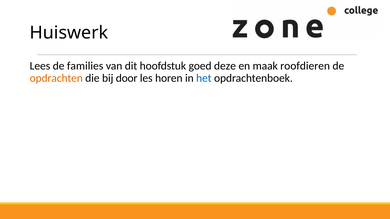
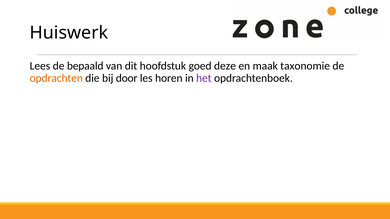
families: families -> bepaald (85, 66)
roofdieren: roofdieren -> taxonomie (305, 66)
het colour: blue -> purple (204, 78)
